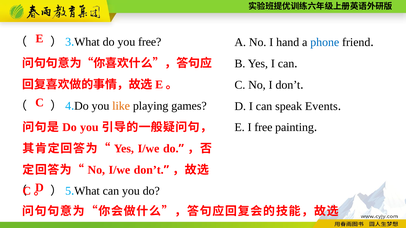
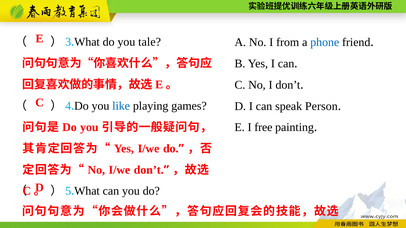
hand: hand -> from (288, 42)
you free: free -> tale (150, 42)
Events: Events -> Person (321, 106)
like colour: orange -> blue (121, 106)
